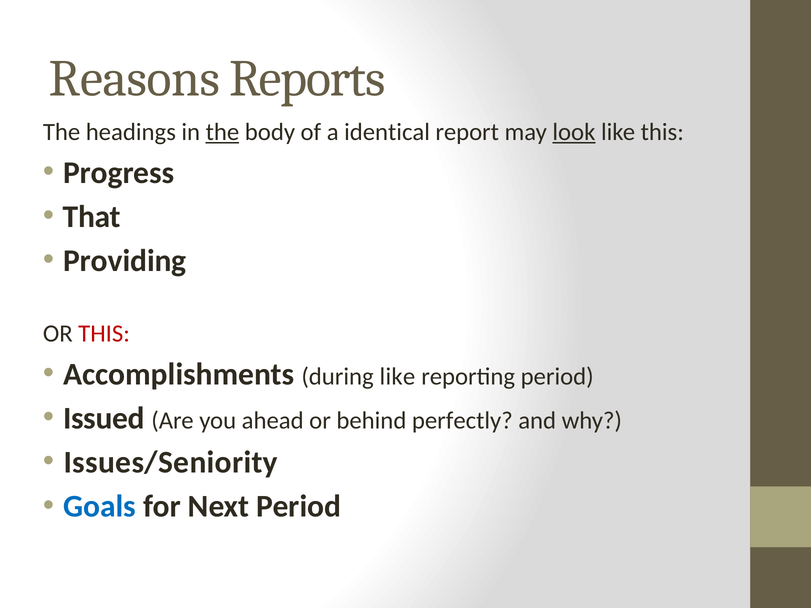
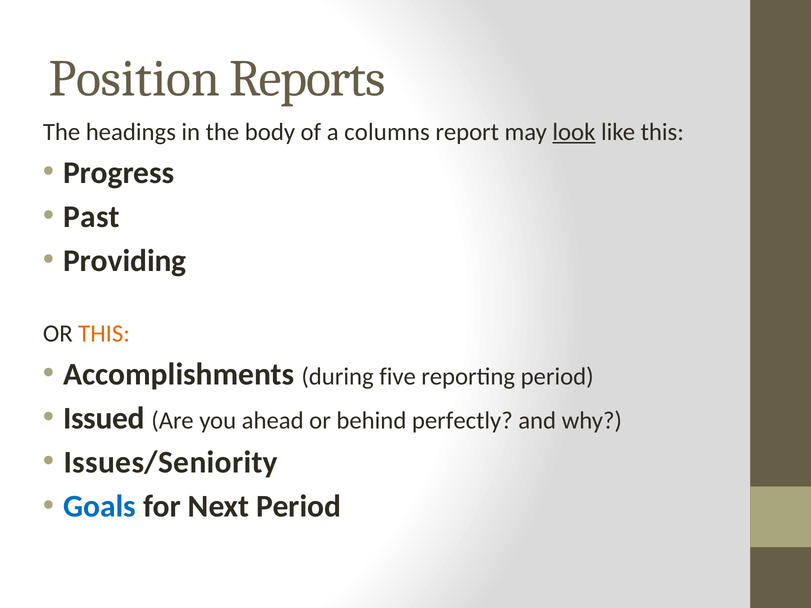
Reasons: Reasons -> Position (134, 79)
the underline: present -> none (222, 132)
identical: identical -> columns (387, 132)
That: That -> Past (92, 217)
THIS colour: red -> orange (104, 334)
during like: like -> five (398, 377)
